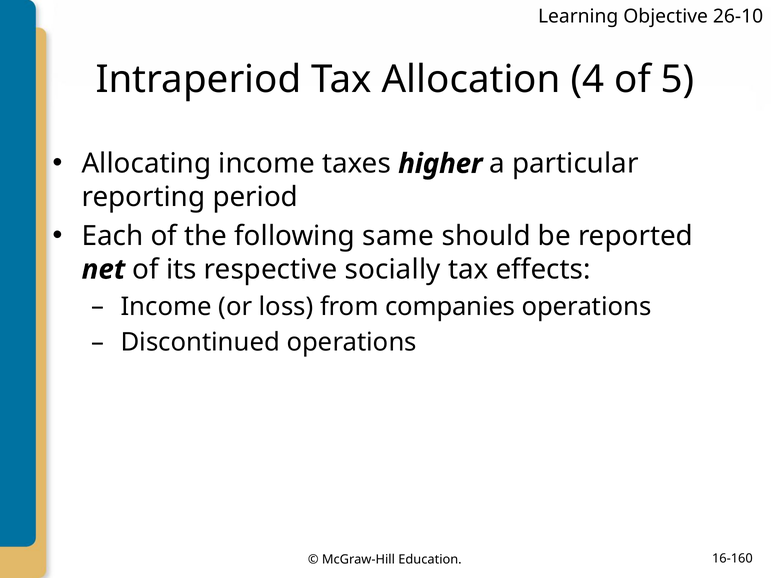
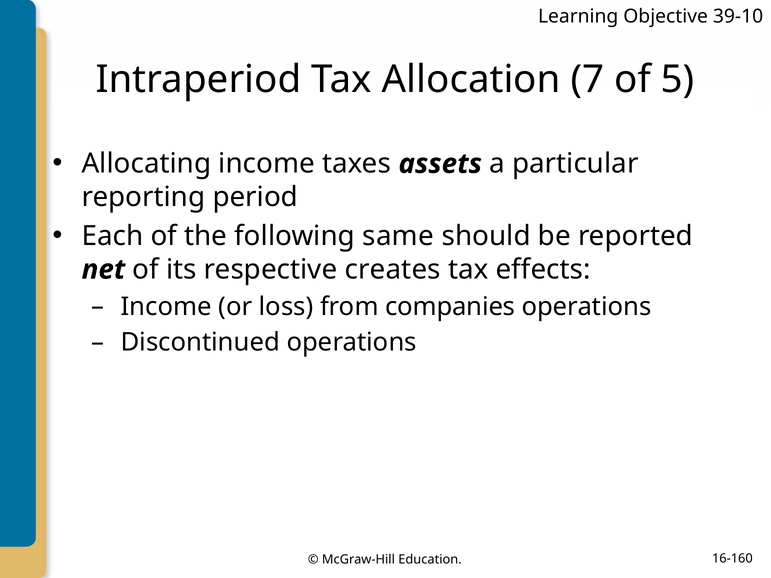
26-10: 26-10 -> 39-10 (738, 16)
4: 4 -> 7 (587, 80)
higher: higher -> assets (440, 164)
socially: socially -> creates (393, 270)
